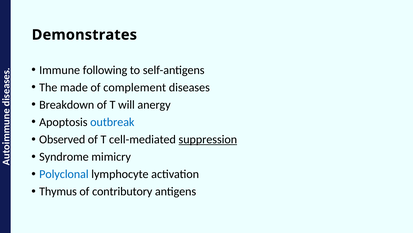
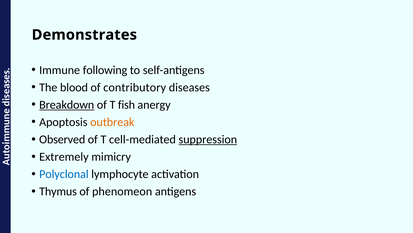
made: made -> blood (74, 87)
complement: complement -> contributory (135, 87)
Breakdown underline: none -> present (67, 104)
will: will -> fish (127, 104)
outbreak colour: blue -> orange (112, 122)
Syndrome: Syndrome -> Extremely (64, 156)
contributory: contributory -> phenomeon (122, 191)
